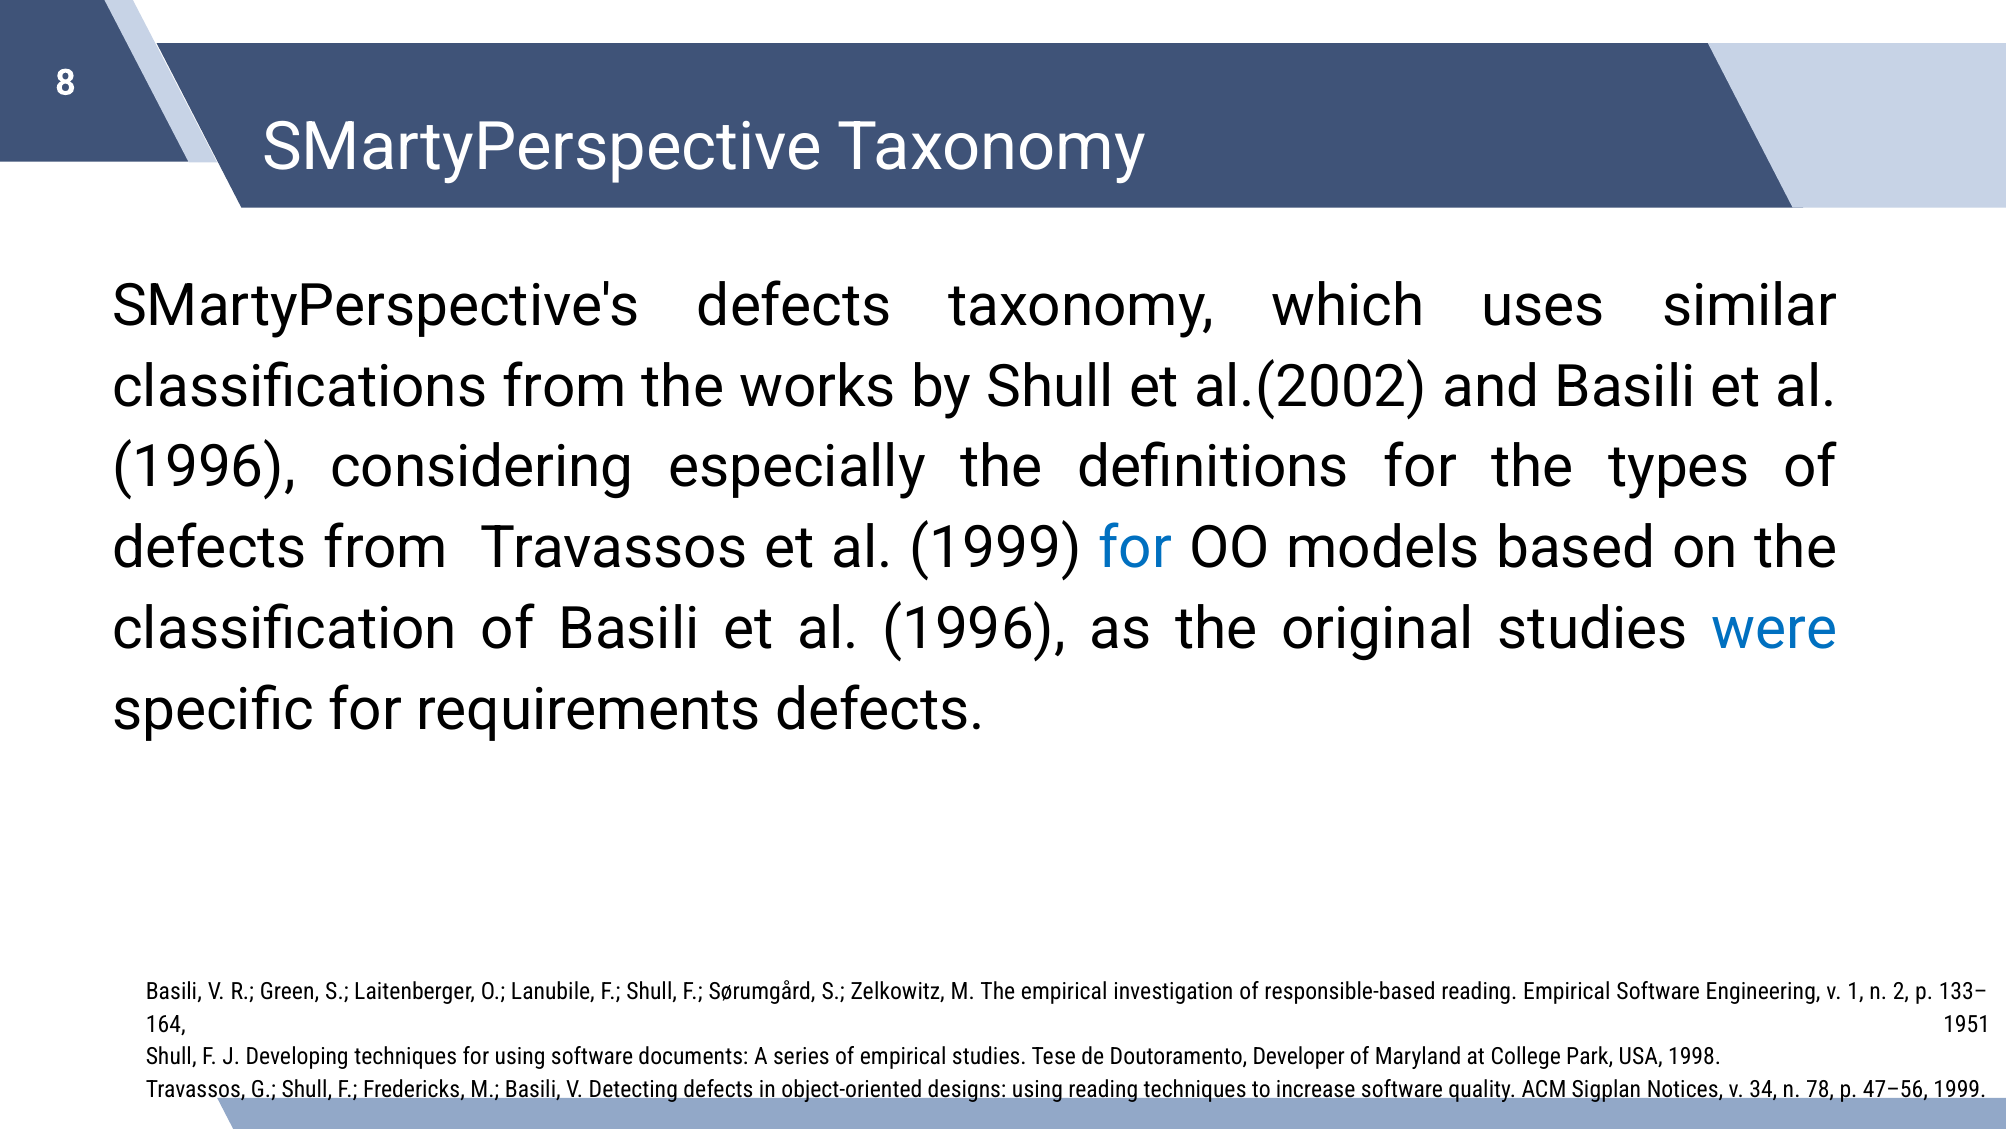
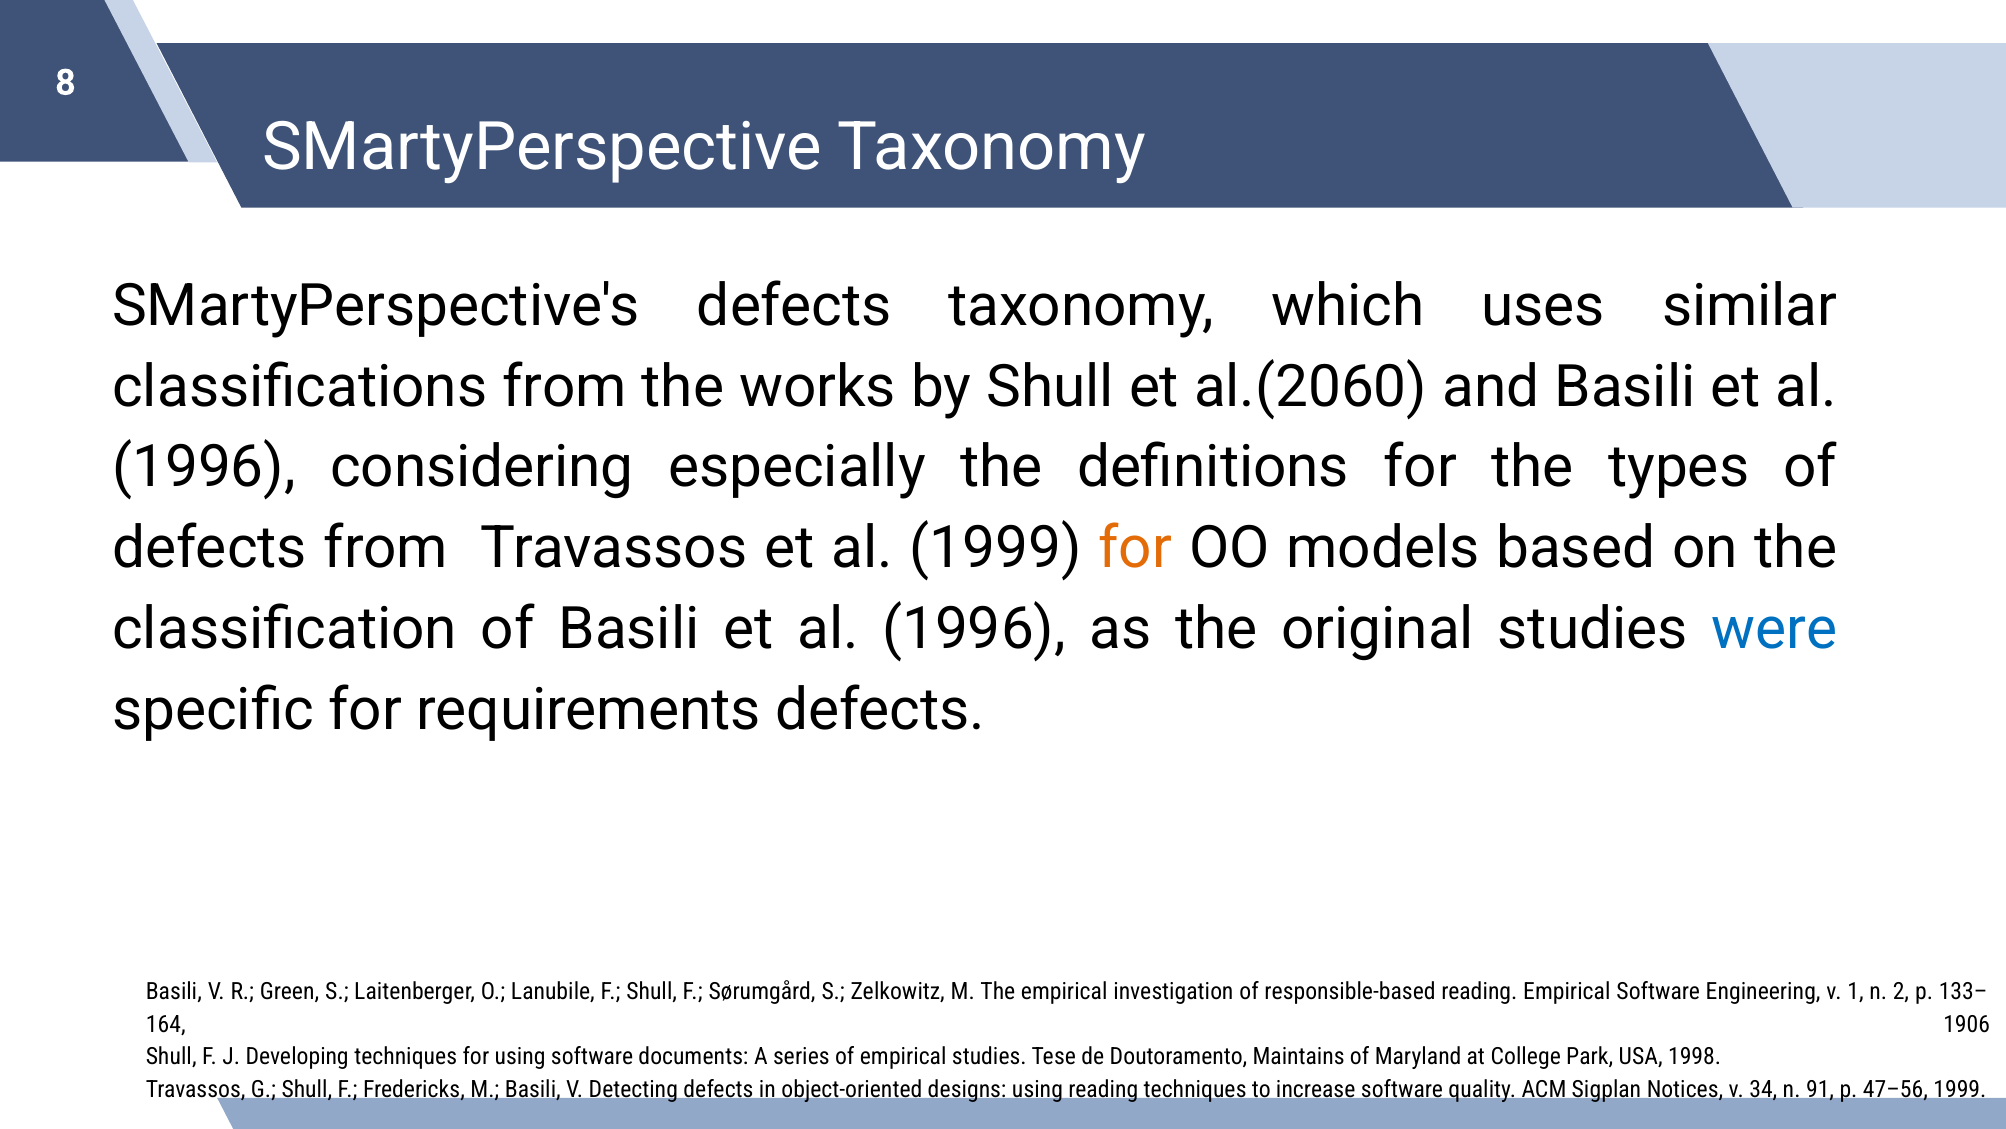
al.(2002: al.(2002 -> al.(2060 (1311, 387)
for colour: blue -> orange (1135, 548)
1951: 1951 -> 1906 (1967, 1024)
Developer: Developer -> Maintains (1299, 1056)
78: 78 -> 91 (1820, 1089)
